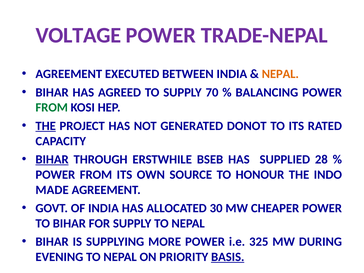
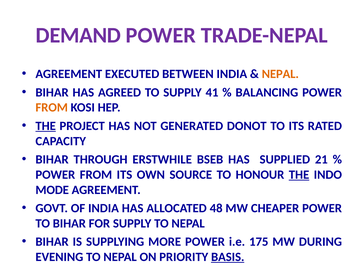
VOLTAGE: VOLTAGE -> DEMAND (78, 35)
70: 70 -> 41 (212, 92)
FROM colour: green -> orange (52, 108)
BIHAR underline: present -> none (52, 160)
28: 28 -> 21 (321, 160)
THE underline: none -> present (299, 175)
MADE: MADE -> MODE (52, 190)
30: 30 -> 48 (216, 208)
325: 325 -> 175 (259, 242)
